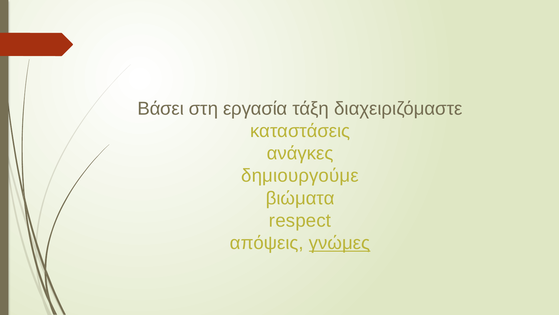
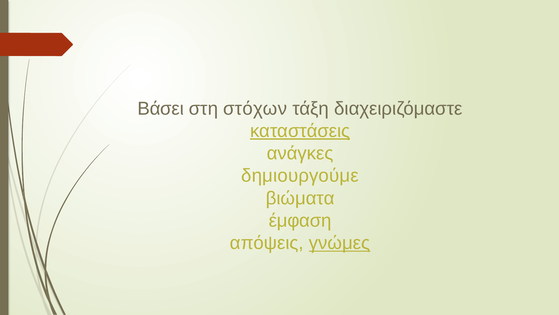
εργασία: εργασία -> στόχων (255, 108)
καταστάσεις underline: none -> present (300, 131)
respect: respect -> έμφαση (300, 220)
